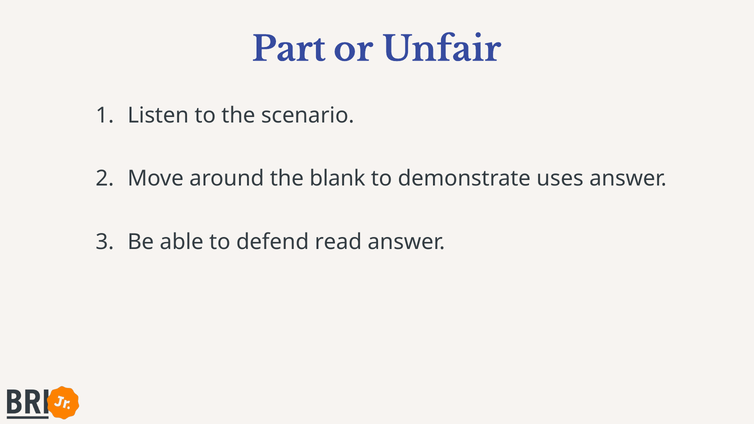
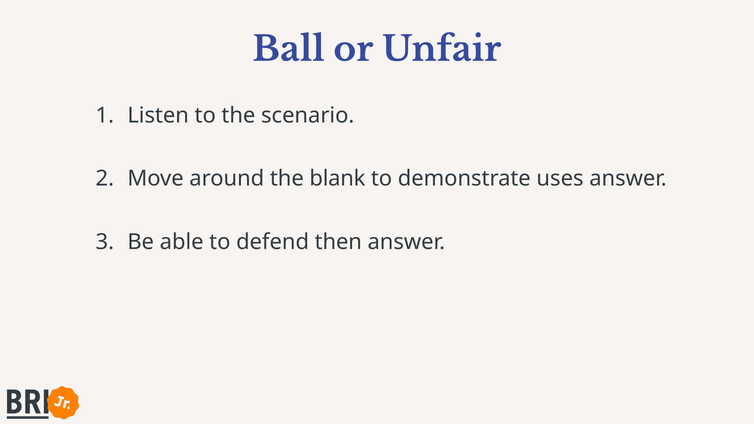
Part: Part -> Ball (289, 49)
read: read -> then (338, 242)
